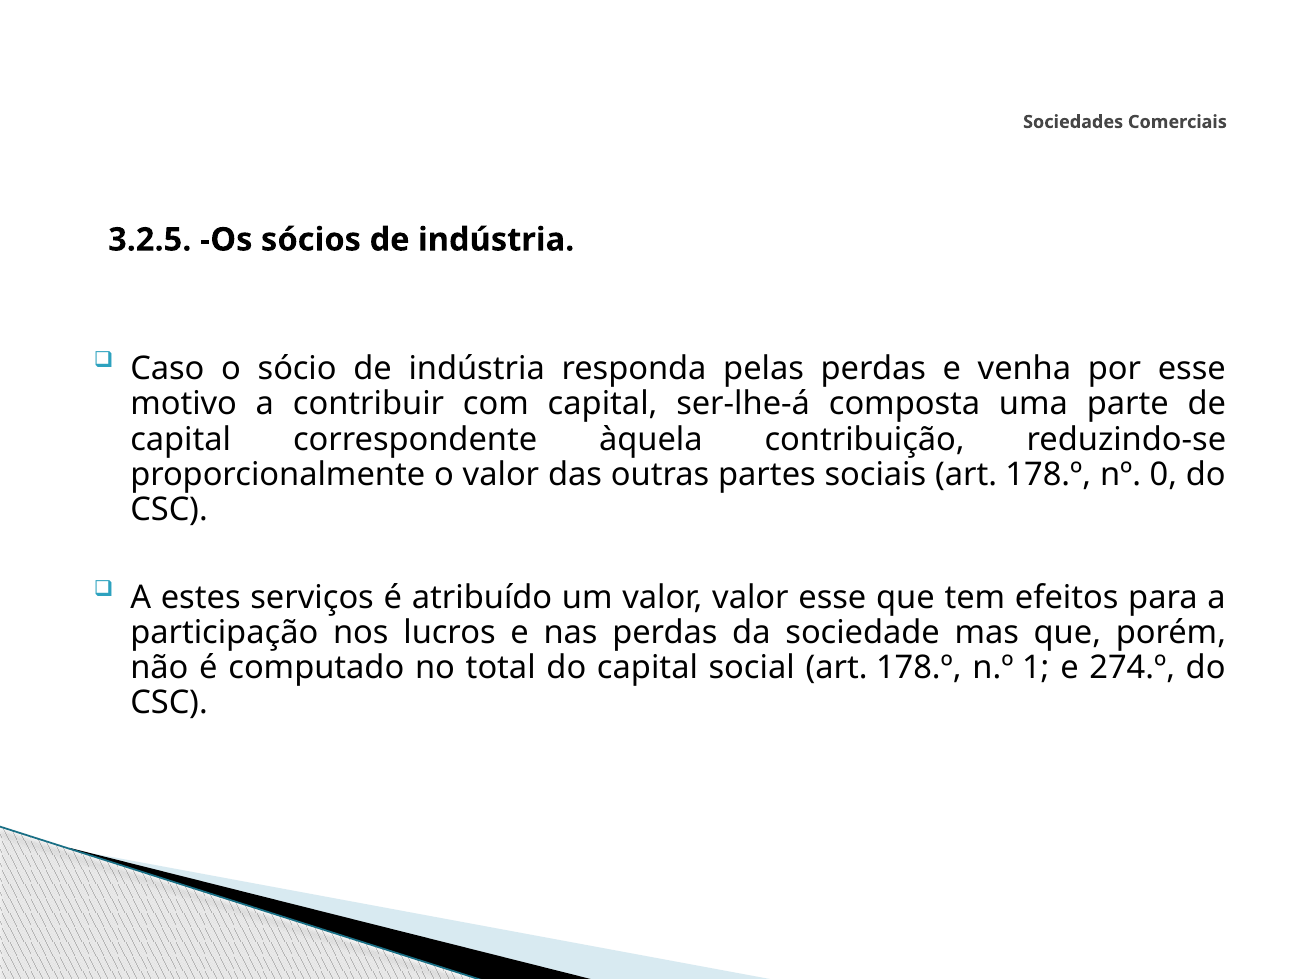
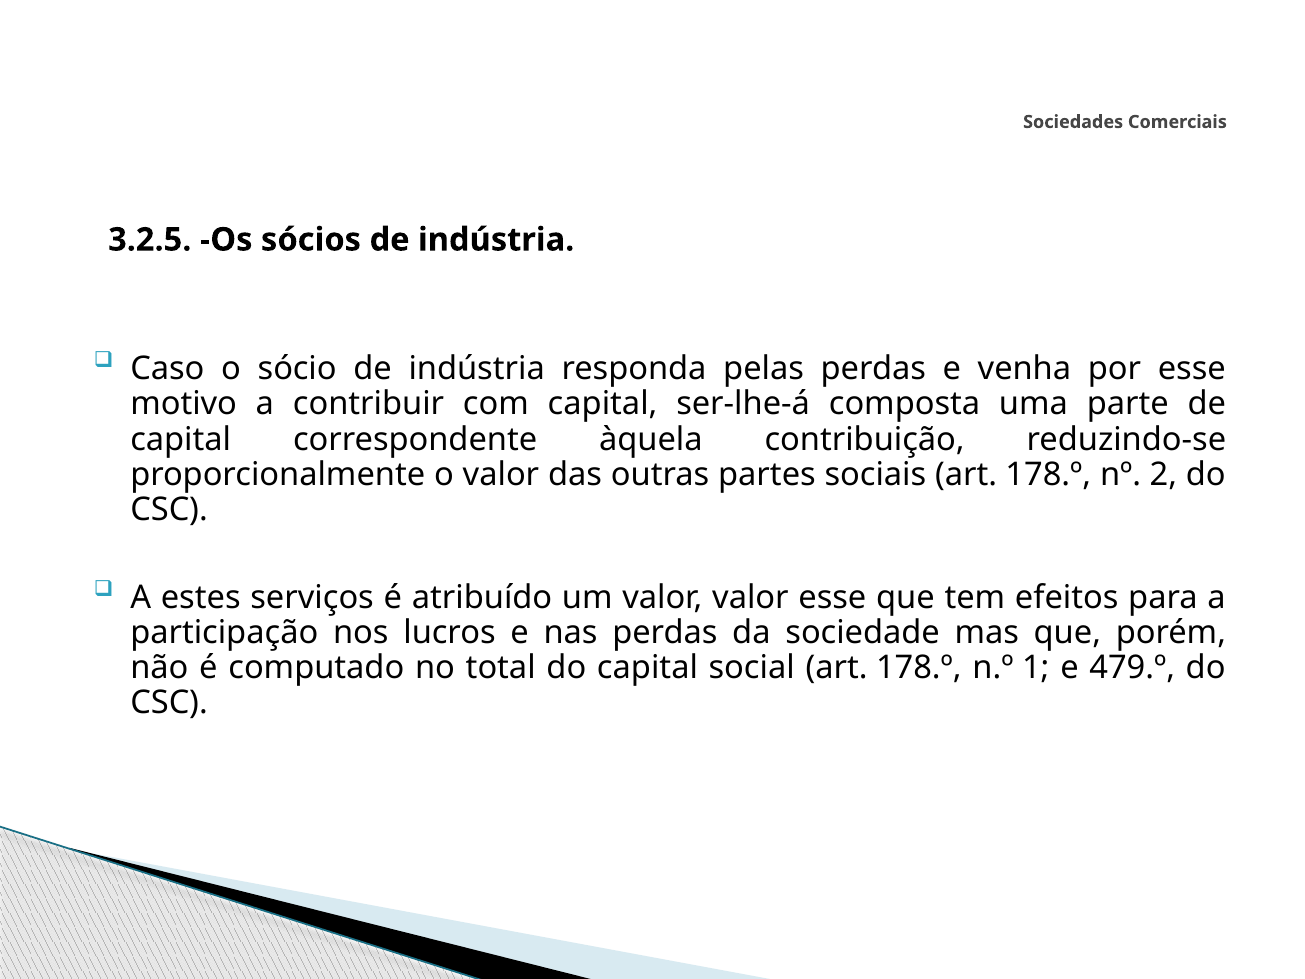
0: 0 -> 2 (1163, 474)
274.º: 274.º -> 479.º (1132, 668)
